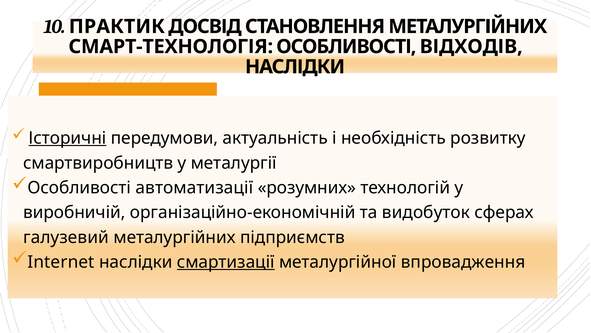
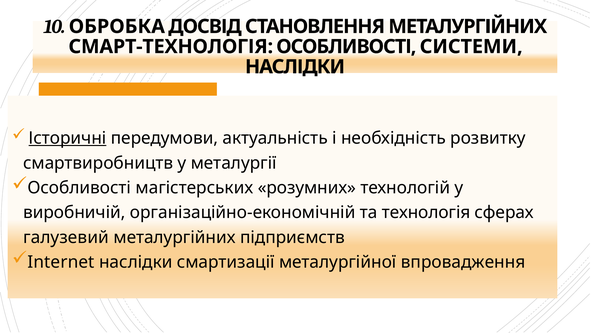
ПРАКТИК: ПРАКТИК -> ОБРОБКА (117, 26)
ВІДХОДІВ: ВІДХОДІВ -> СИСТЕМИ (471, 47)
автоматизації: автоматизації -> магістерських (194, 187)
видобуток: видобуток -> технологія (426, 212)
смартизації underline: present -> none (226, 262)
